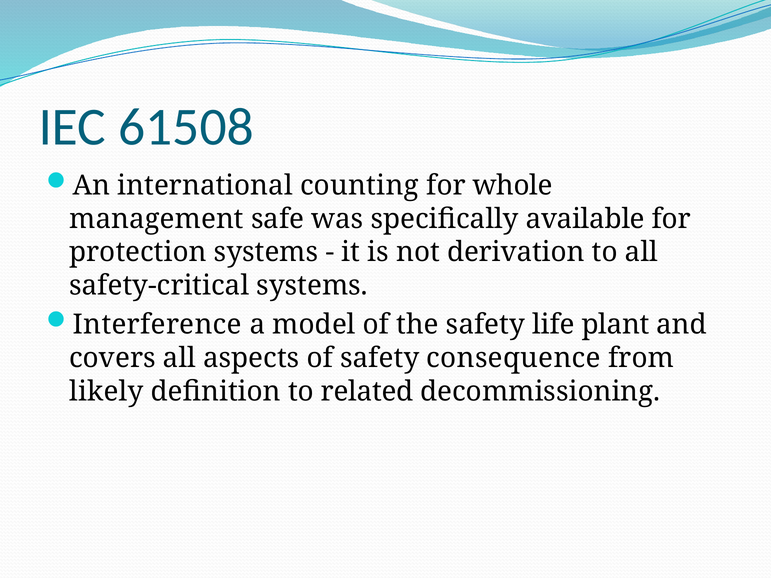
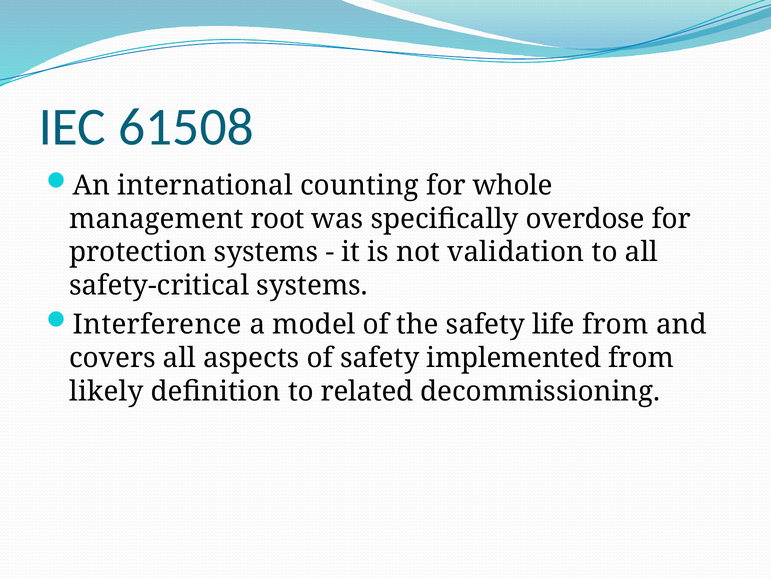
safe: safe -> root (278, 219)
available: available -> overdose (585, 219)
derivation: derivation -> validation (516, 252)
life plant: plant -> from (615, 325)
consequence: consequence -> implemented (514, 358)
